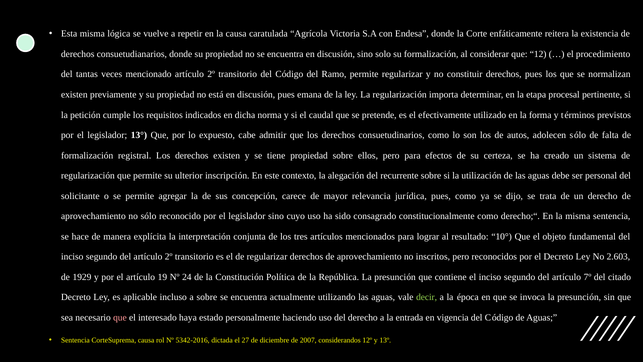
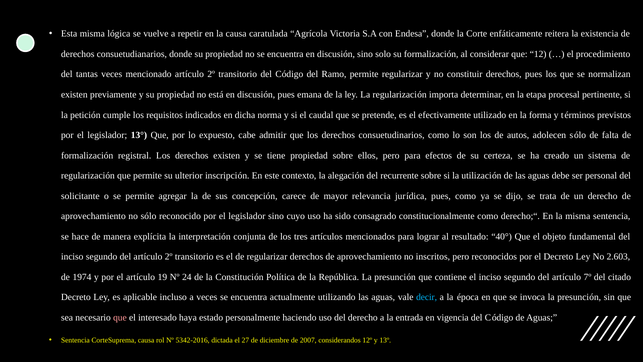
10°: 10° -> 40° (502, 236)
1929: 1929 -> 1974 (82, 277)
a sobre: sobre -> veces (207, 297)
decir colour: light green -> light blue (427, 297)
